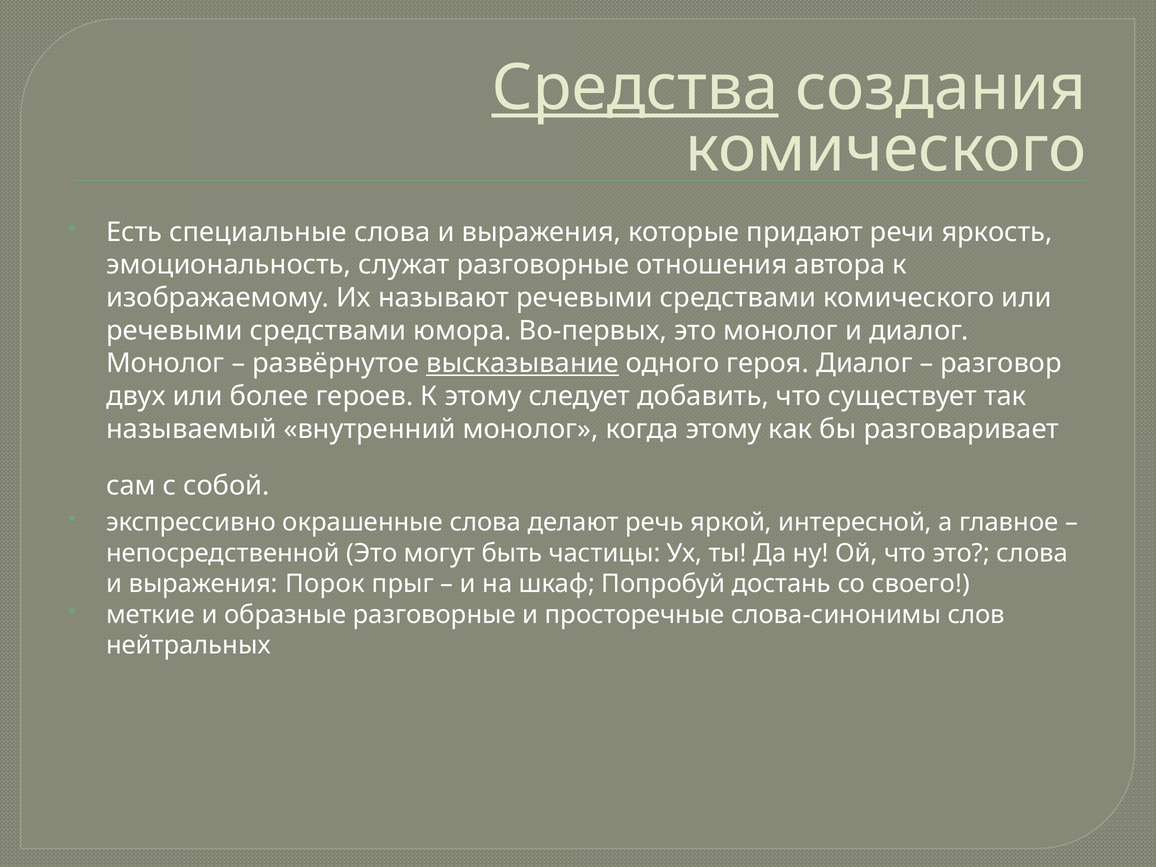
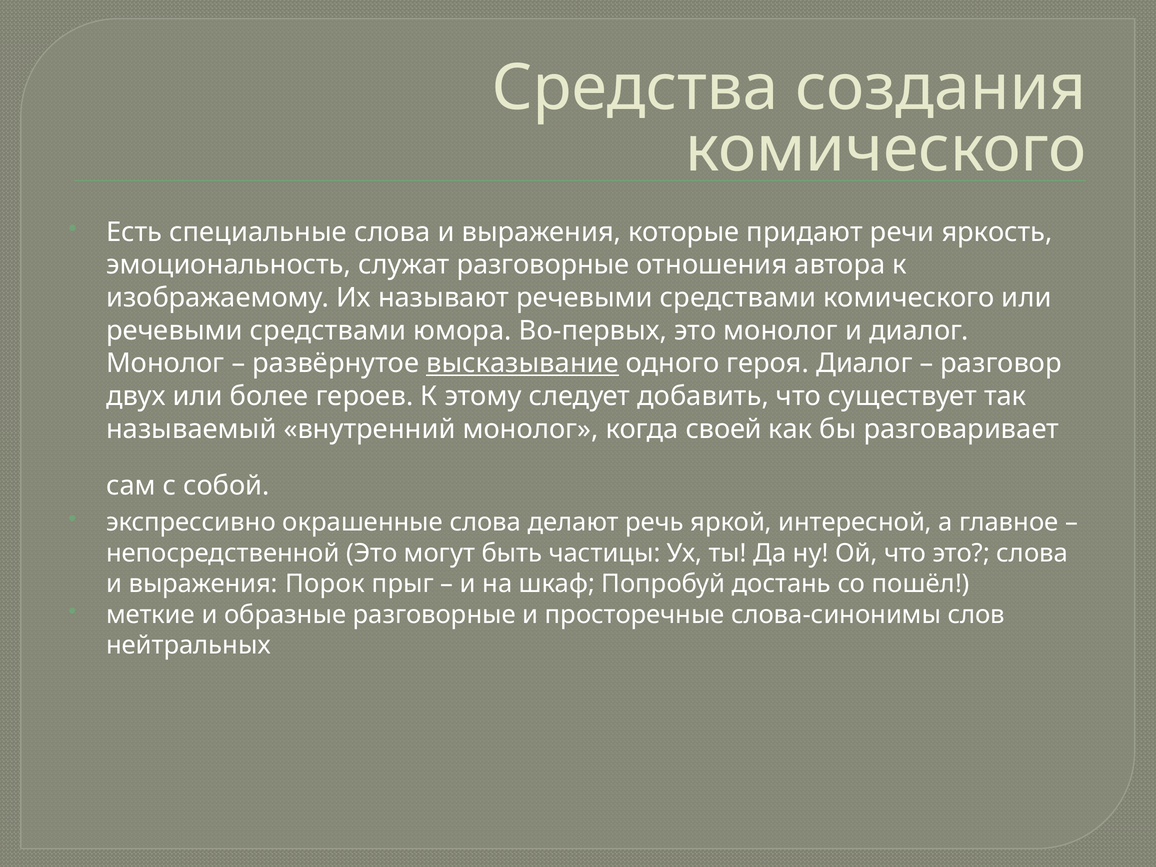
Средства underline: present -> none (635, 88)
когда этому: этому -> своей (724, 429)
своего: своего -> пошёл (921, 584)
